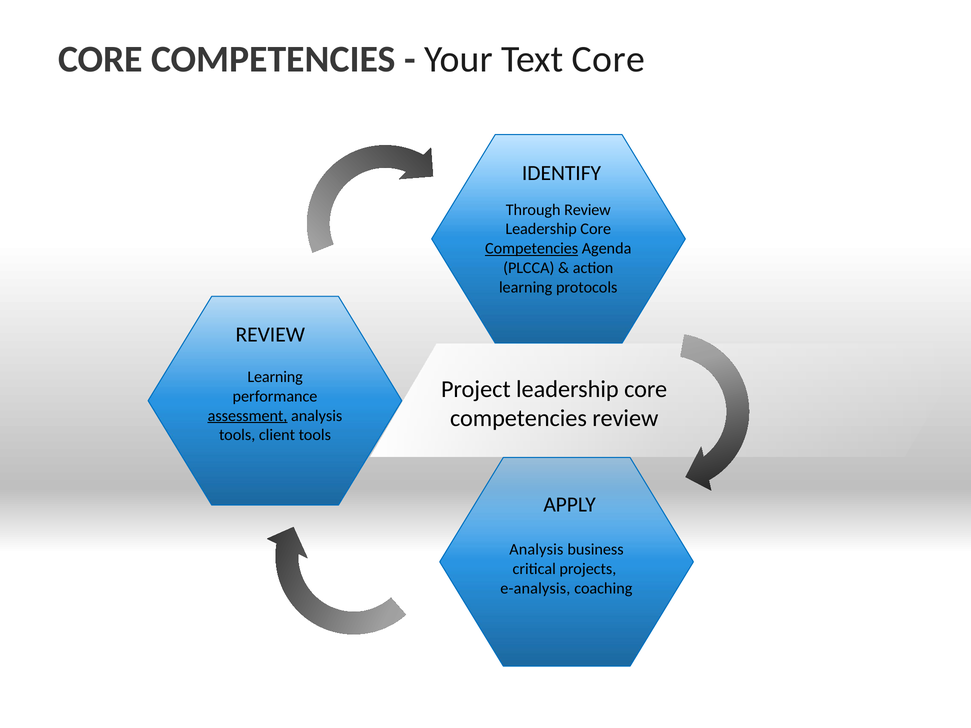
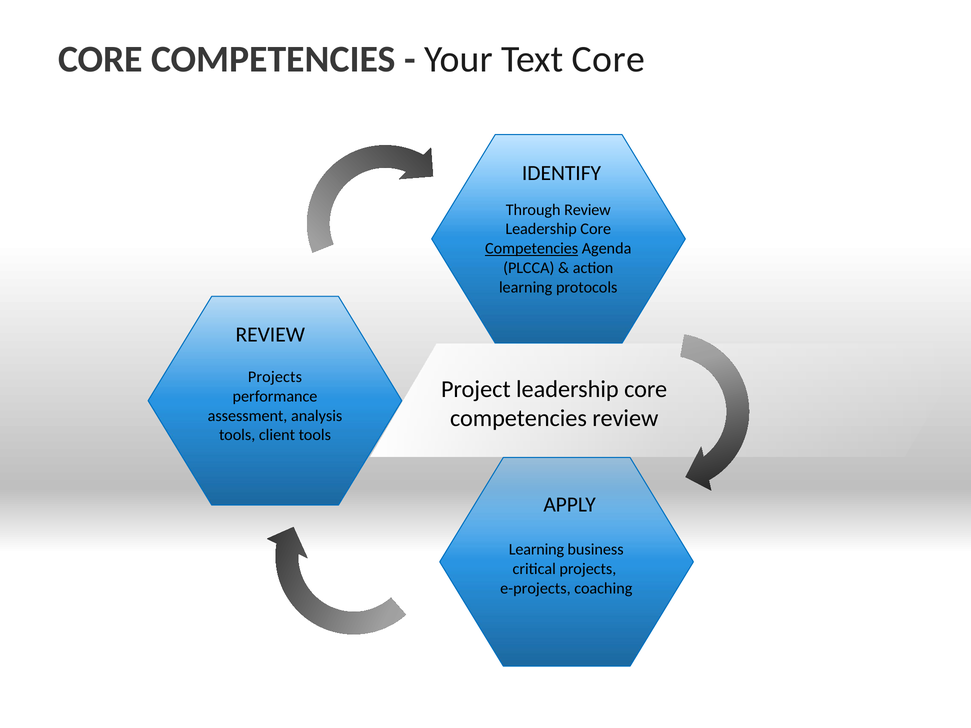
Learning: Learning -> Projects (275, 377)
assessment underline: present -> none (248, 416)
Analysis: Analysis -> Learning (536, 550)
e-analysis: e-analysis -> e-projects (535, 588)
